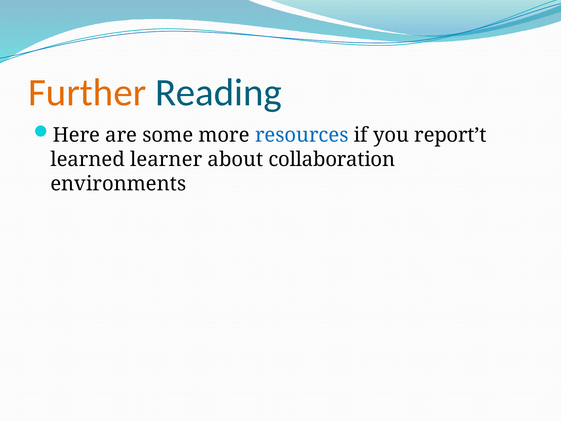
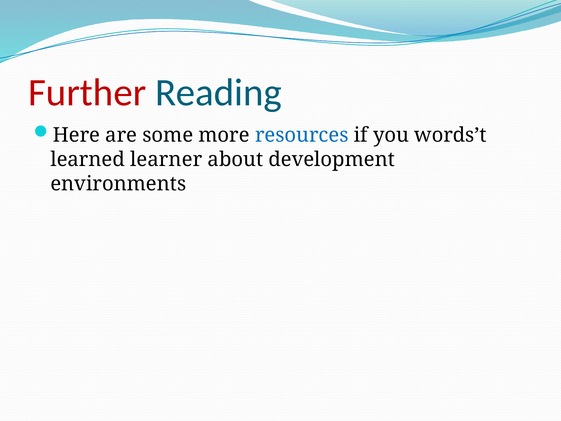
Further colour: orange -> red (87, 93)
report’t: report’t -> words’t (450, 135)
collaboration: collaboration -> development (332, 159)
